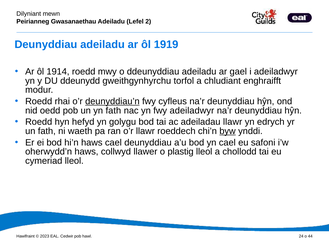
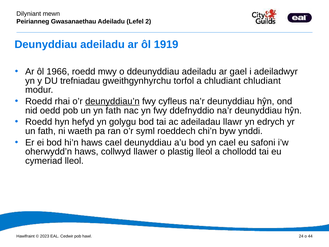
1914: 1914 -> 1966 (58, 72)
ddeunydd: ddeunydd -> trefniadau (80, 81)
chludiant enghraifft: enghraifft -> chludiant (262, 81)
fwy adeiladwyr: adeiladwyr -> ddefnyddio (192, 110)
o’r llawr: llawr -> syml (145, 131)
byw underline: present -> none (228, 131)
